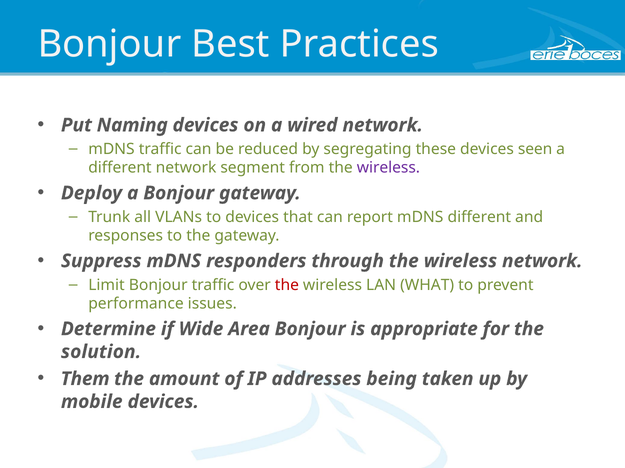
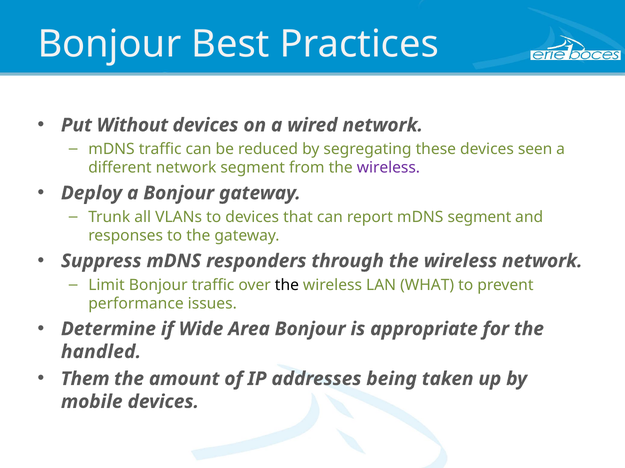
Naming: Naming -> Without (132, 125)
mDNS different: different -> segment (479, 217)
the colour: red -> black (287, 285)
solution: solution -> handled (101, 352)
